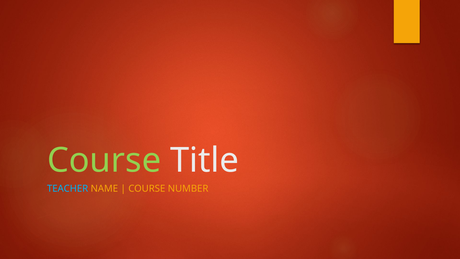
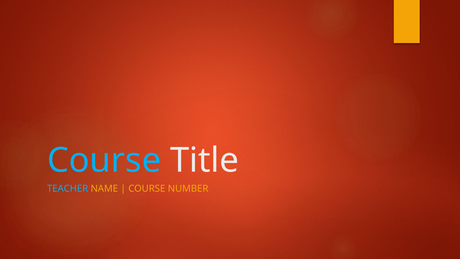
Course colour: light green -> light blue (104, 160)
